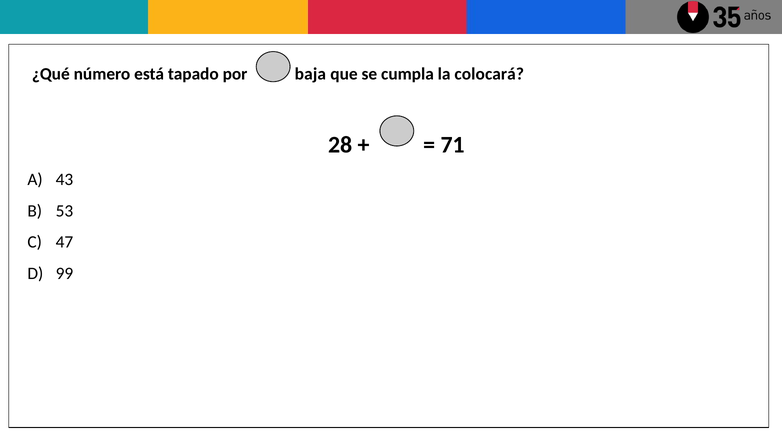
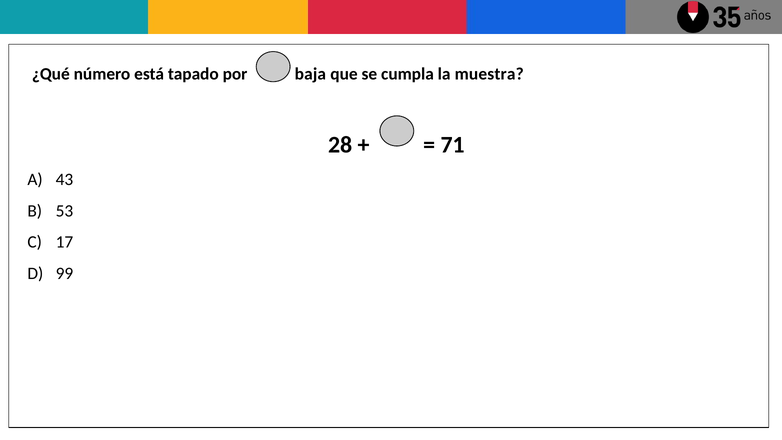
colocará: colocará -> muestra (489, 74)
47: 47 -> 17 (64, 242)
